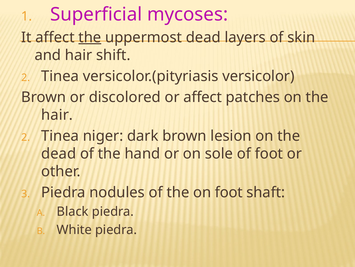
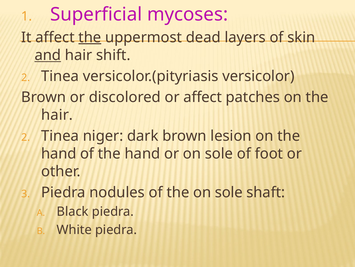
and underline: none -> present (48, 55)
dead: dead -> hand (59, 153)
the on foot: foot -> sole (229, 192)
